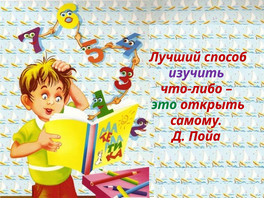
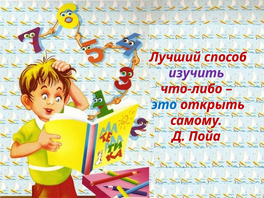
это colour: green -> blue (164, 105)
